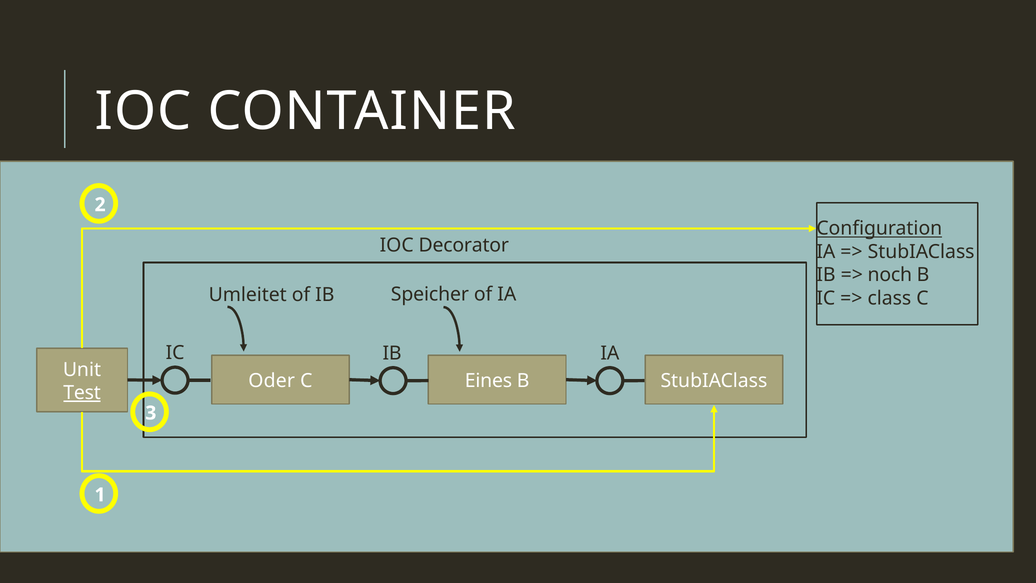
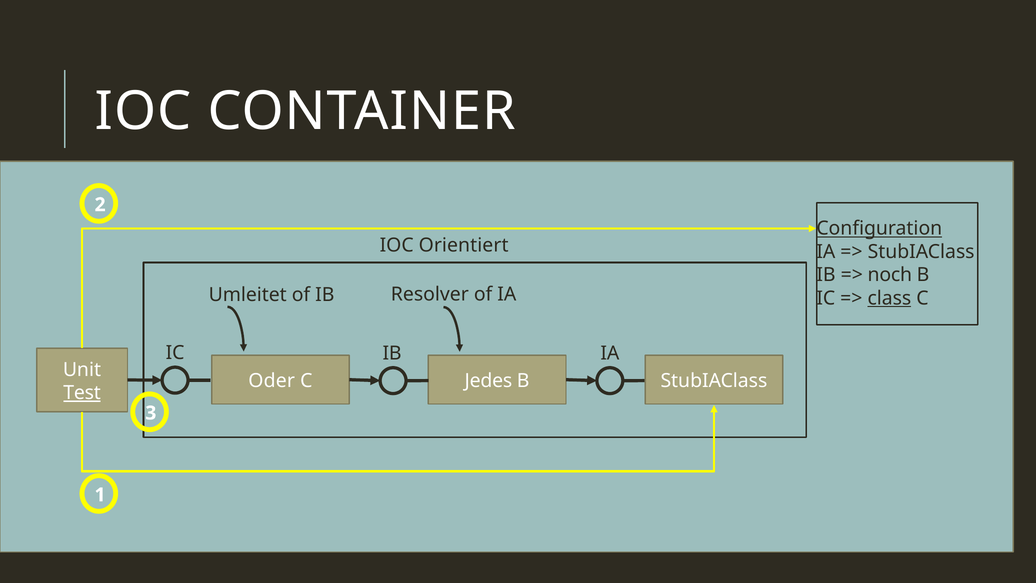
Decorator: Decorator -> Orientiert (464, 245)
Speicher: Speicher -> Resolver (430, 294)
class underline: none -> present (889, 298)
Eines: Eines -> Jedes (488, 381)
